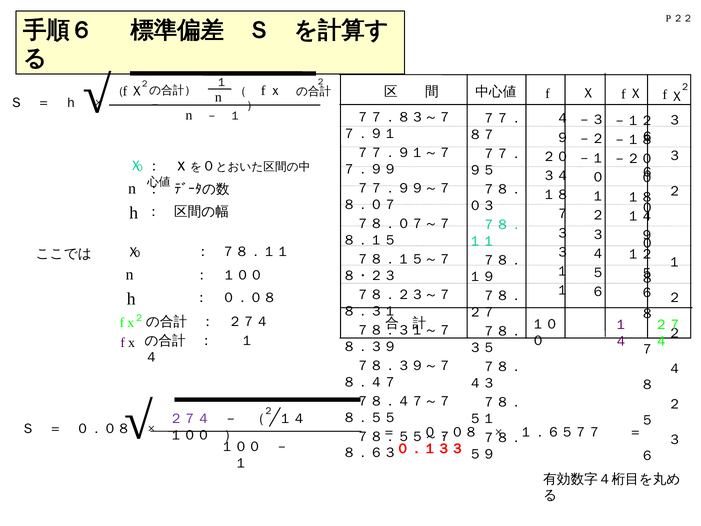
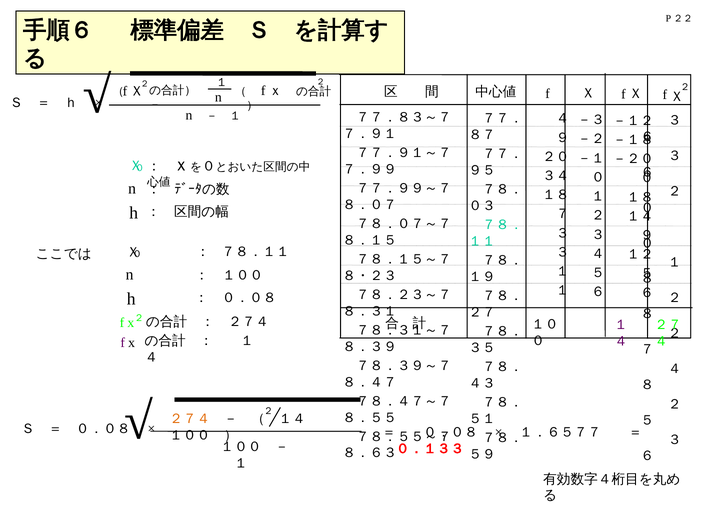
２７４ colour: purple -> orange (190, 419)
